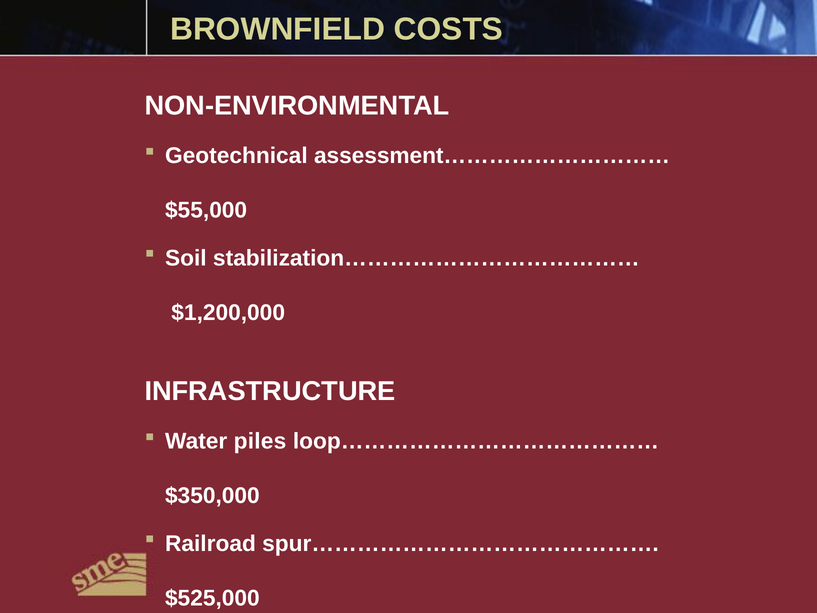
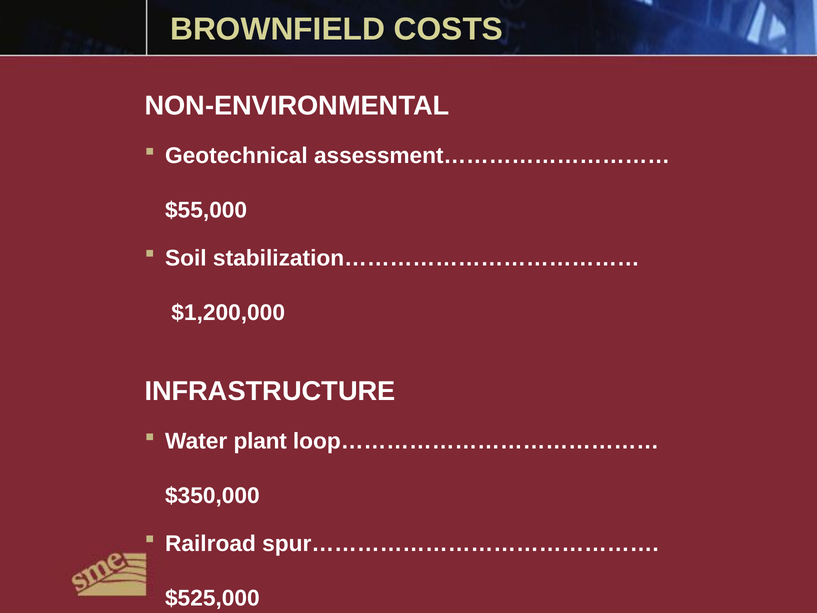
piles: piles -> plant (260, 441)
